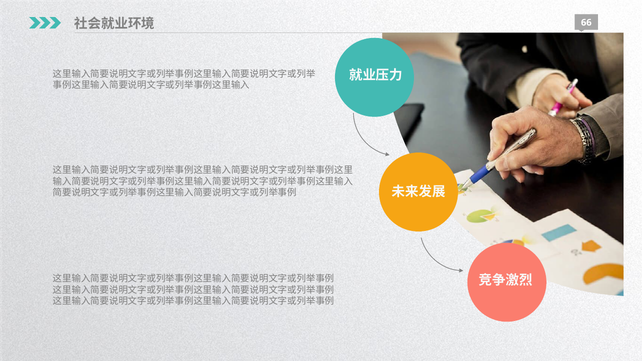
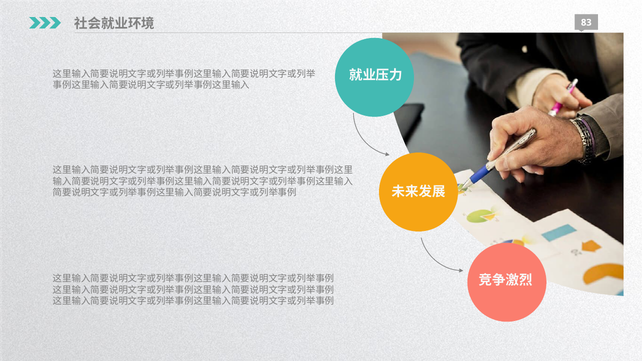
66: 66 -> 83 (586, 23)
